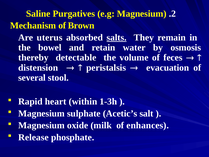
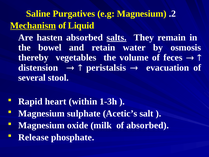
Mechanism underline: none -> present (33, 26)
Brown: Brown -> Liquid (81, 26)
uterus: uterus -> hasten (50, 37)
detectable: detectable -> vegetables (76, 58)
of enhances: enhances -> absorbed (148, 125)
